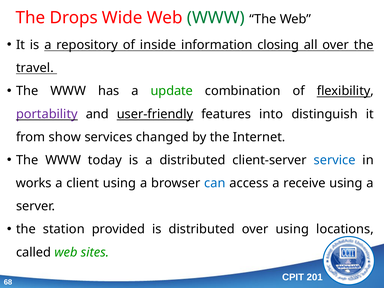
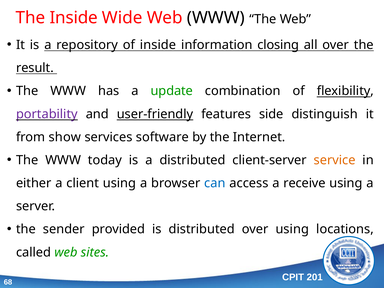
The Drops: Drops -> Inside (74, 18)
WWW colour: green -> black (216, 18)
travel: travel -> result (35, 68)
into: into -> side (271, 114)
changed: changed -> software (162, 137)
service colour: blue -> orange (335, 160)
works: works -> either (34, 183)
station: station -> sender (64, 229)
